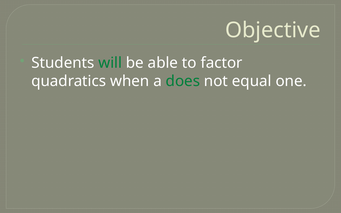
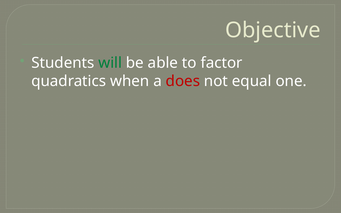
does colour: green -> red (183, 81)
